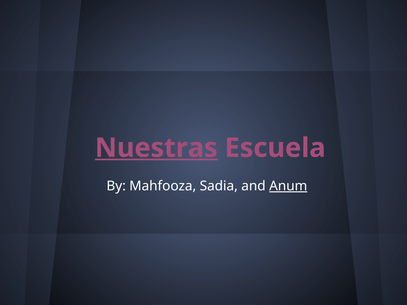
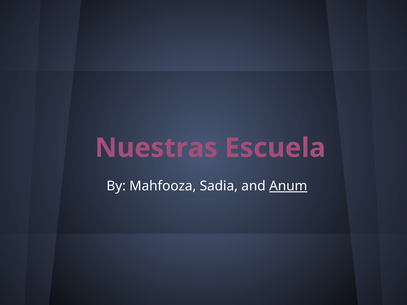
Nuestras underline: present -> none (156, 148)
